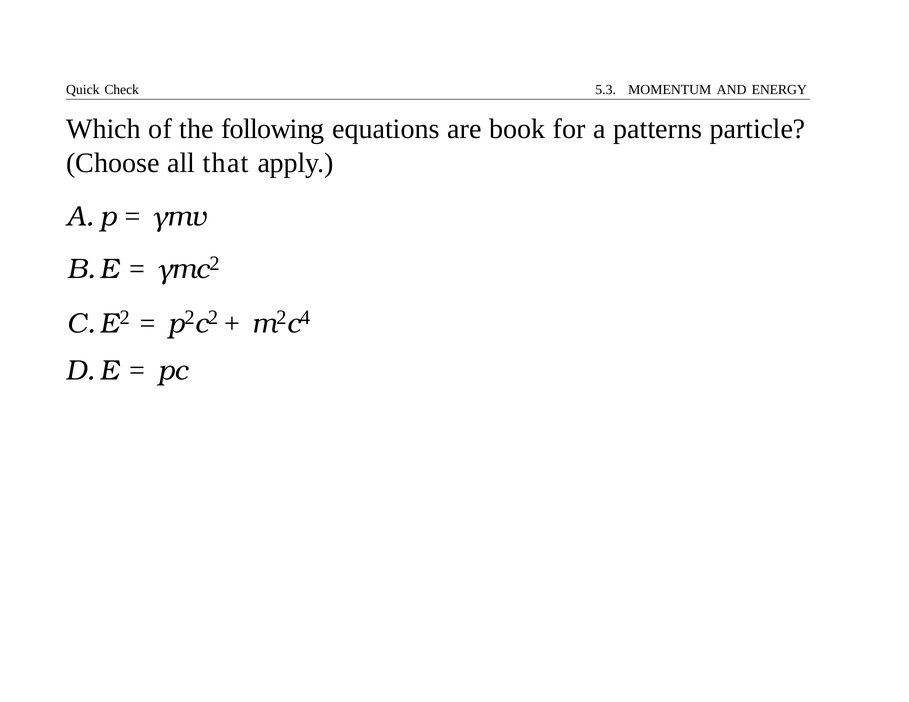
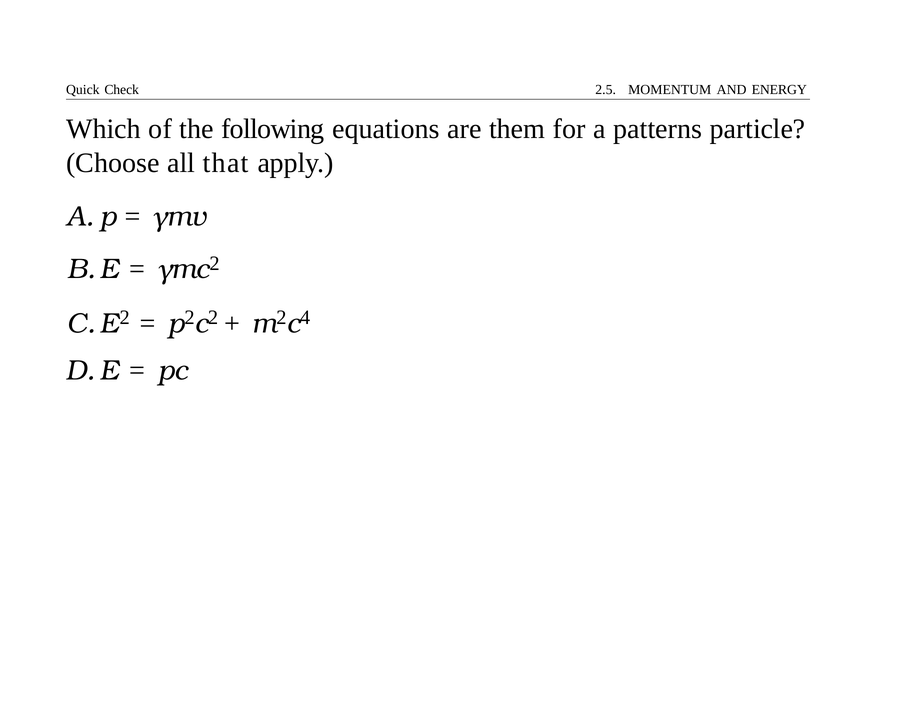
5.3: 5.3 -> 2.5 (606, 90)
book: book -> them (517, 129)
